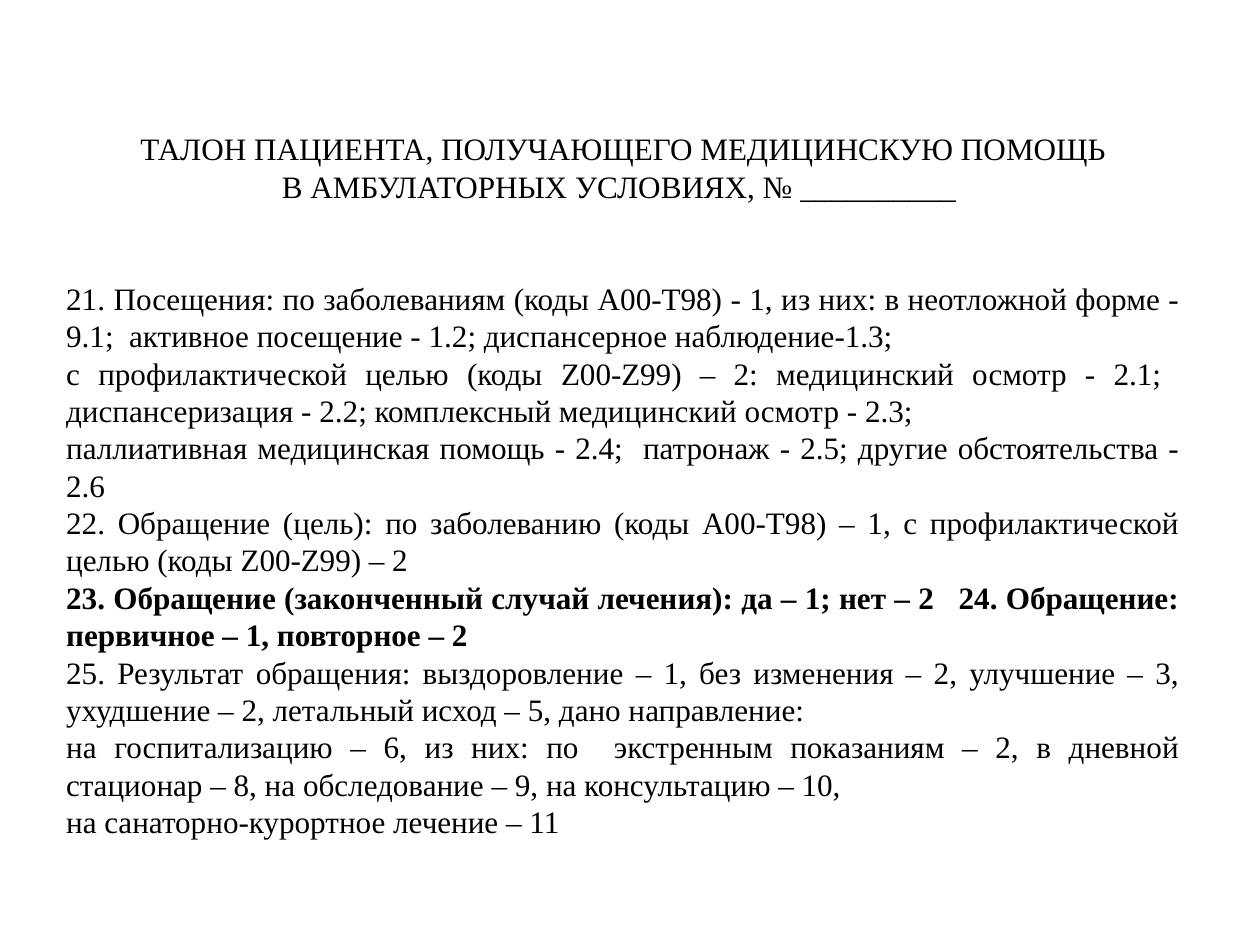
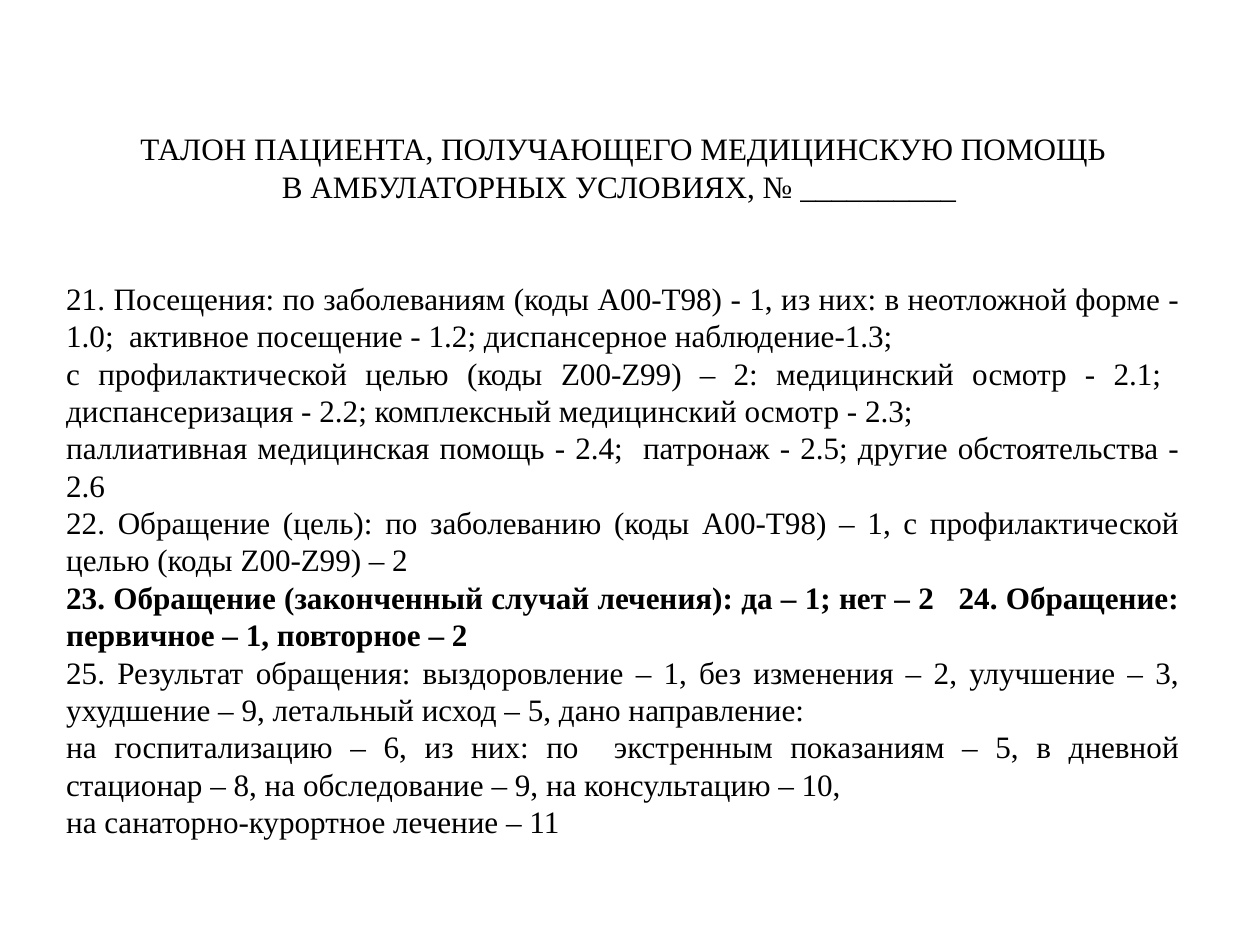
9.1: 9.1 -> 1.0 (90, 338)
2: 2 -> 9 (253, 711)
2: 2 -> 5 (1007, 749)
